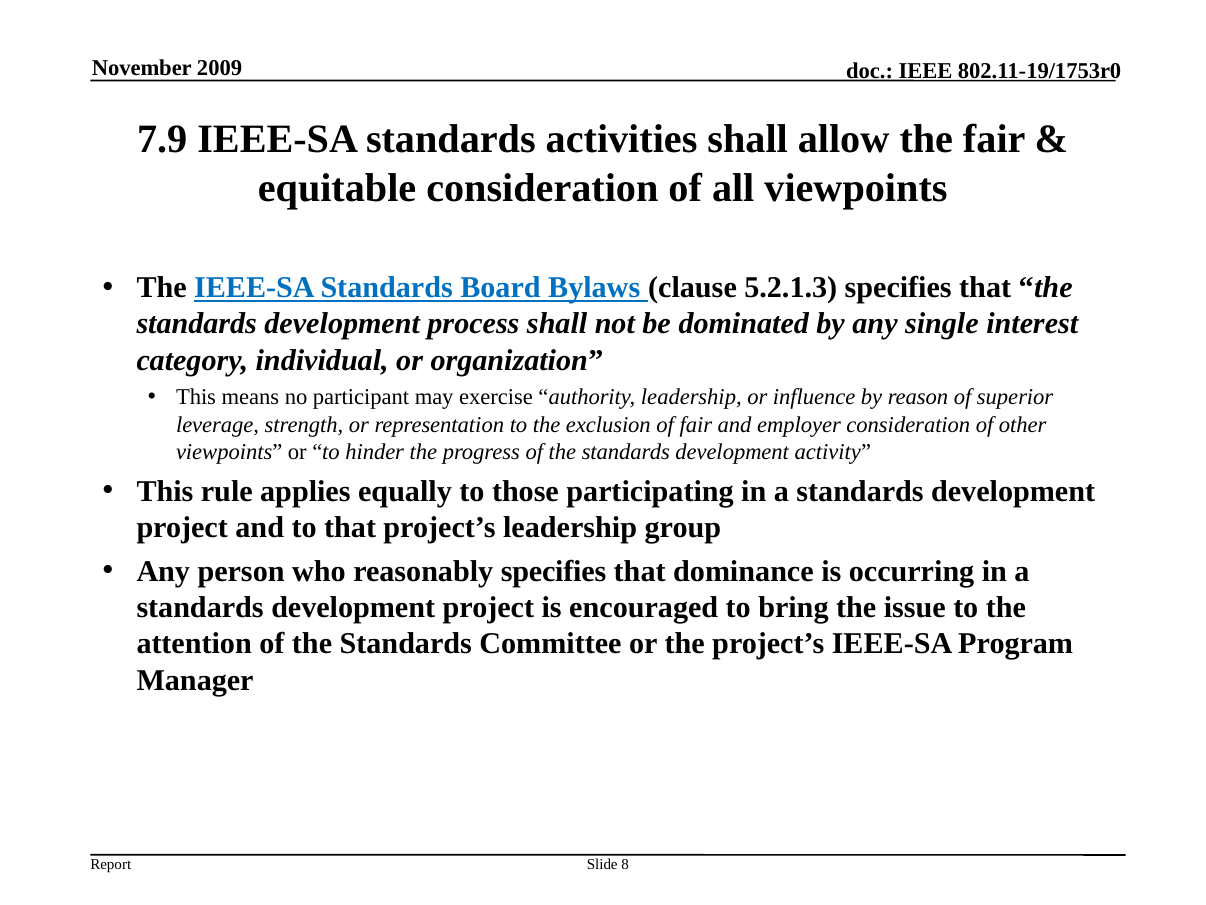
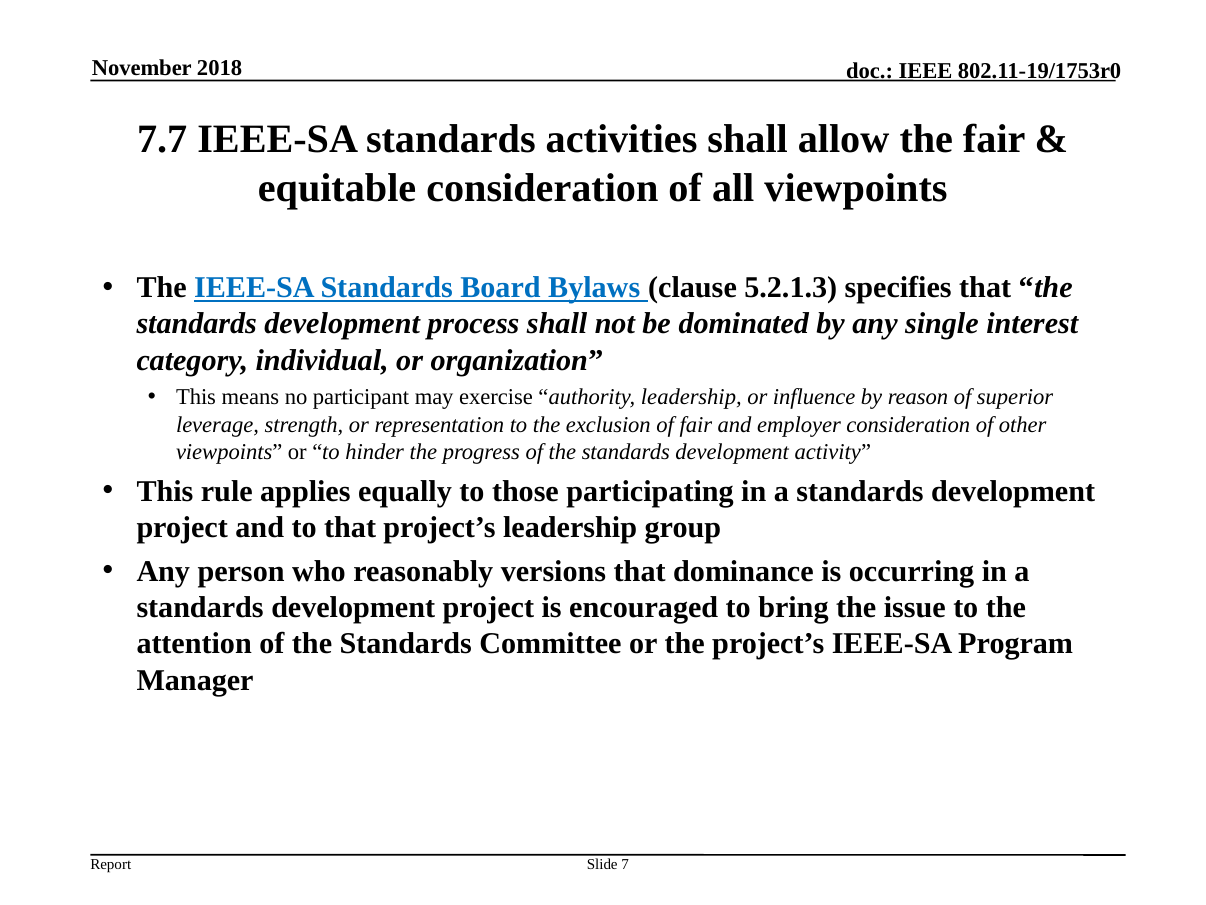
2009: 2009 -> 2018 (220, 68)
7.9: 7.9 -> 7.7 (162, 139)
reasonably specifies: specifies -> versions (553, 571)
8: 8 -> 7 (625, 864)
